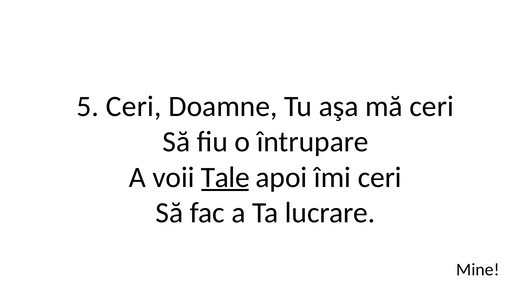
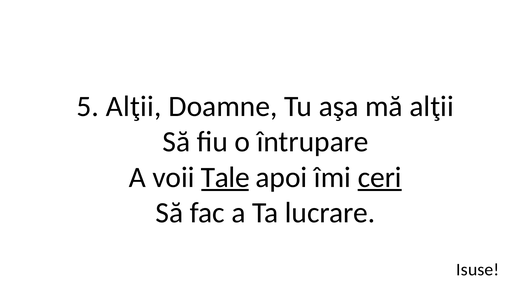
5 Ceri: Ceri -> Alţii (134, 106)
mă ceri: ceri -> alţii (432, 106)
ceri underline: none -> present (380, 177)
Mine: Mine -> Isuse (478, 269)
